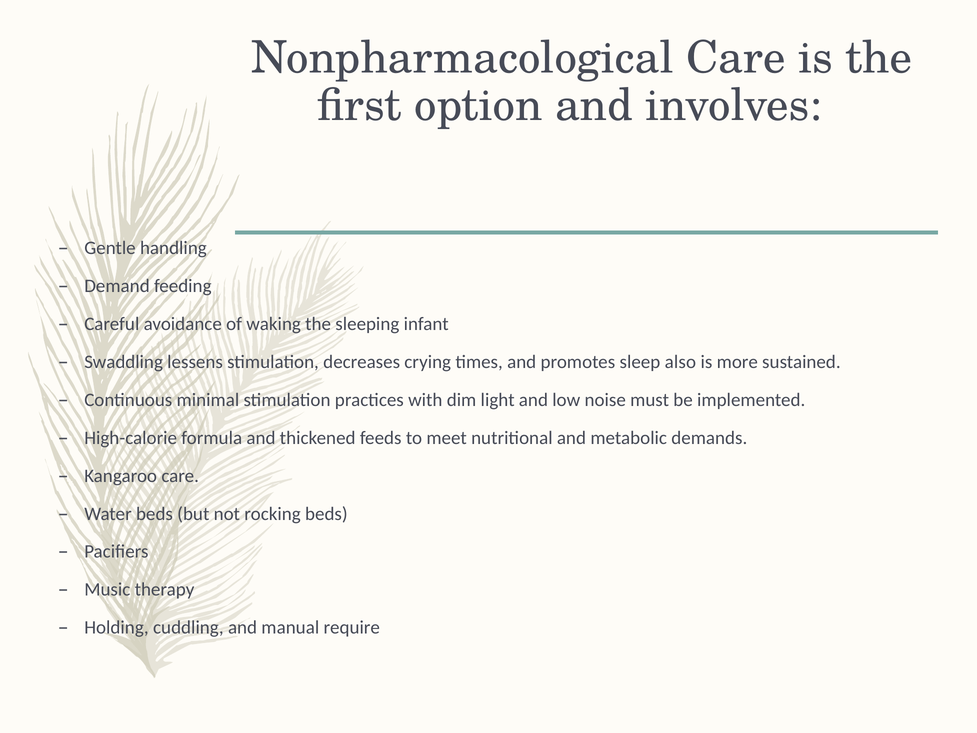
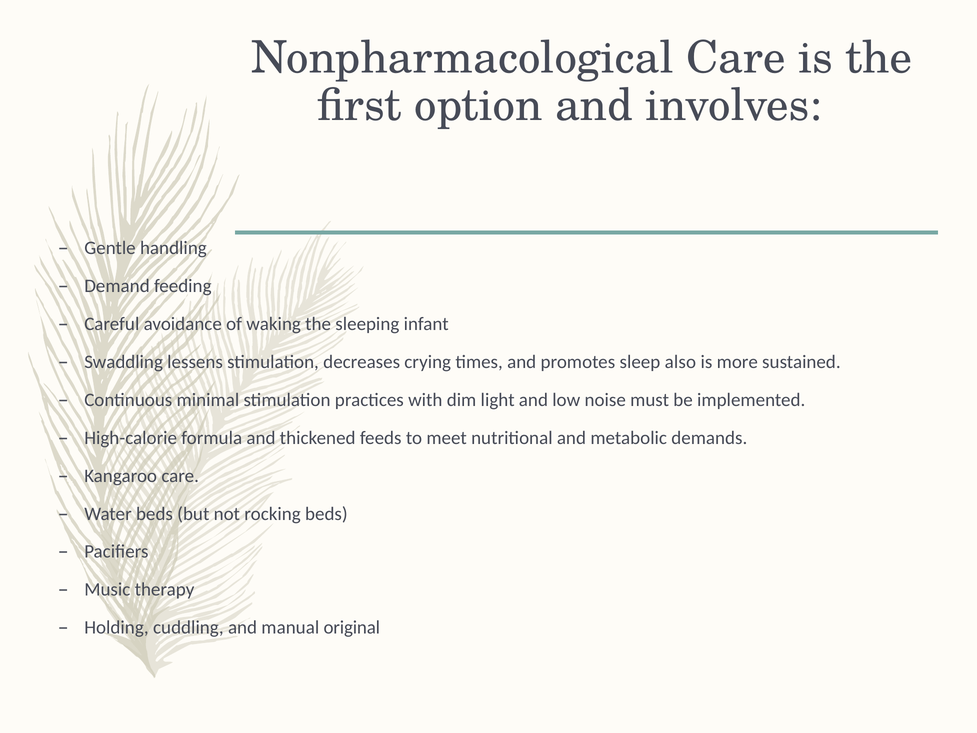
require: require -> original (352, 627)
